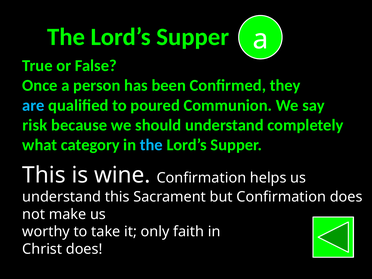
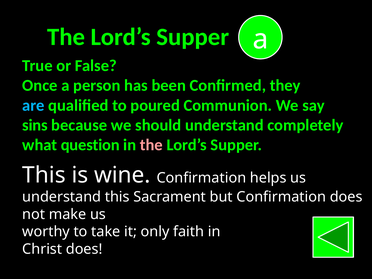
risk: risk -> sins (35, 125)
category: category -> question (90, 145)
the colour: light blue -> pink (151, 145)
